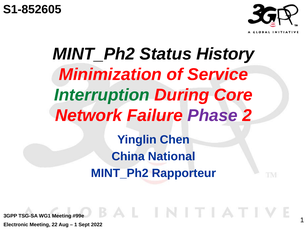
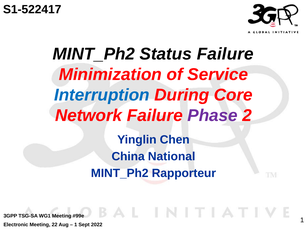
S1-852605: S1-852605 -> S1-522417 (32, 10)
Status History: History -> Failure (225, 54)
Interruption colour: green -> blue (102, 95)
